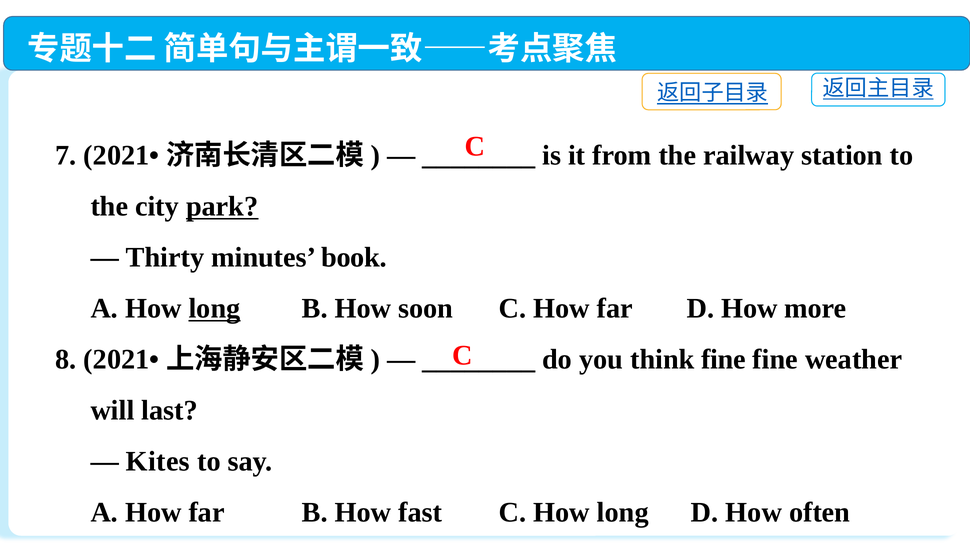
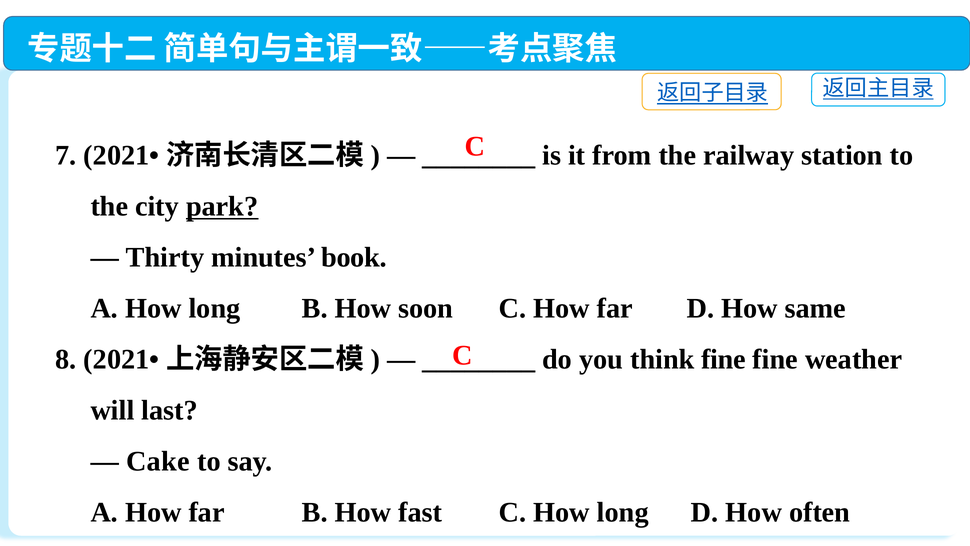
long underline: present -> none (215, 308)
more: more -> same (815, 308)
Kites: Kites -> Cake (158, 461)
